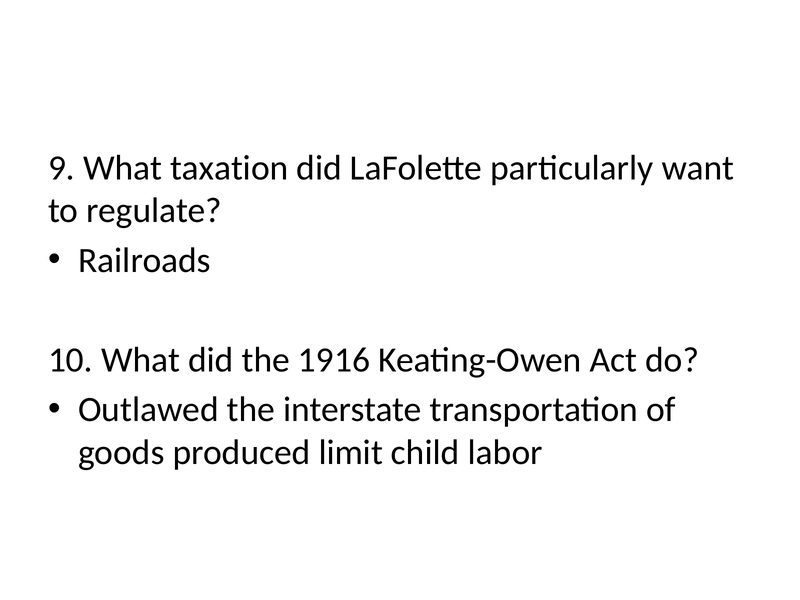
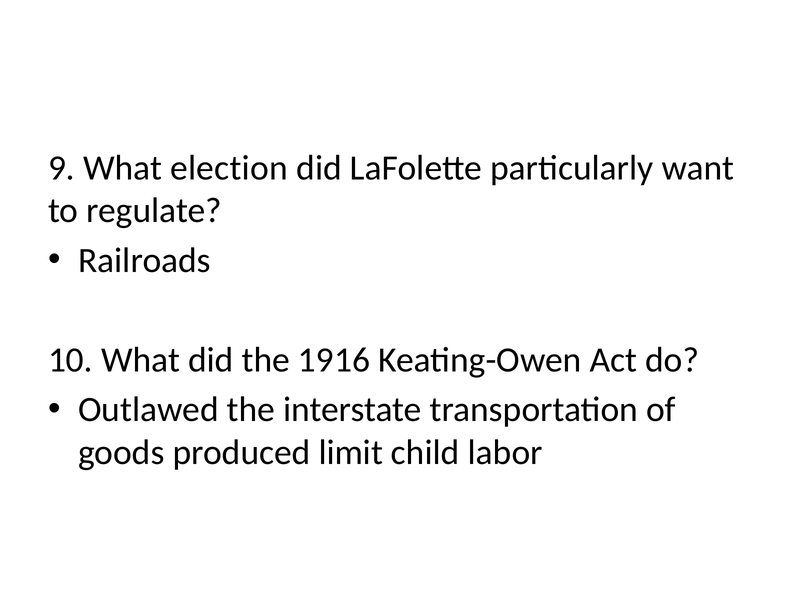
taxation: taxation -> election (229, 168)
